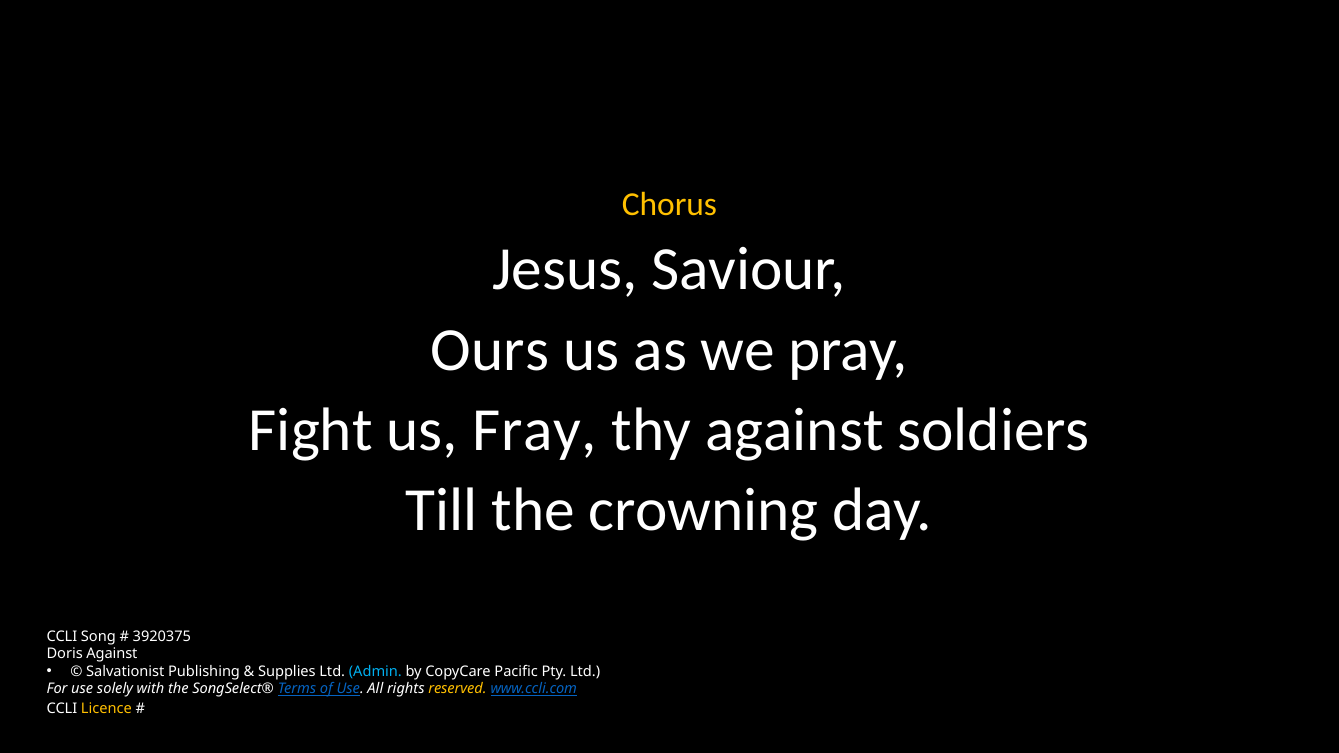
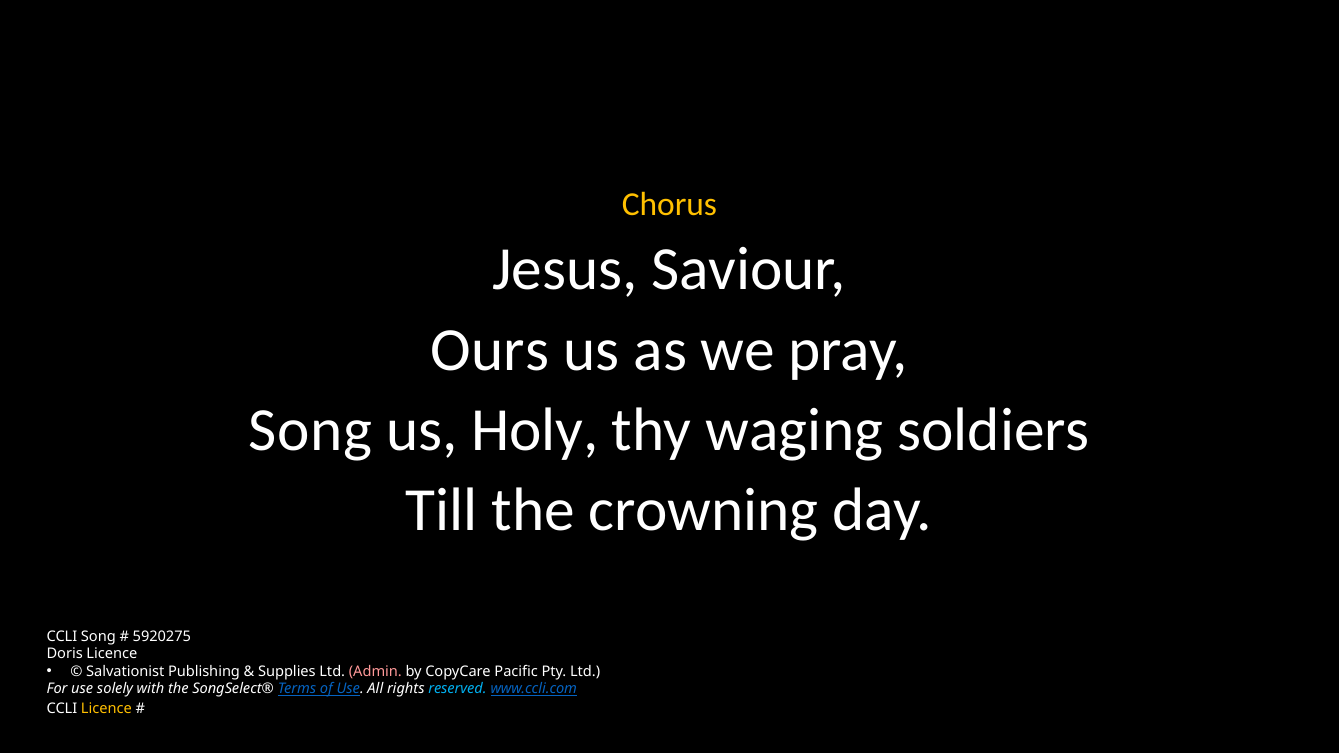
Fight: Fight -> Song (310, 430)
Fray: Fray -> Holy (535, 430)
thy against: against -> waging (794, 430)
3920375: 3920375 -> 5920275 (162, 636)
Doris Against: Against -> Licence (112, 654)
Admin colour: light blue -> pink (375, 672)
reserved colour: yellow -> light blue (457, 689)
